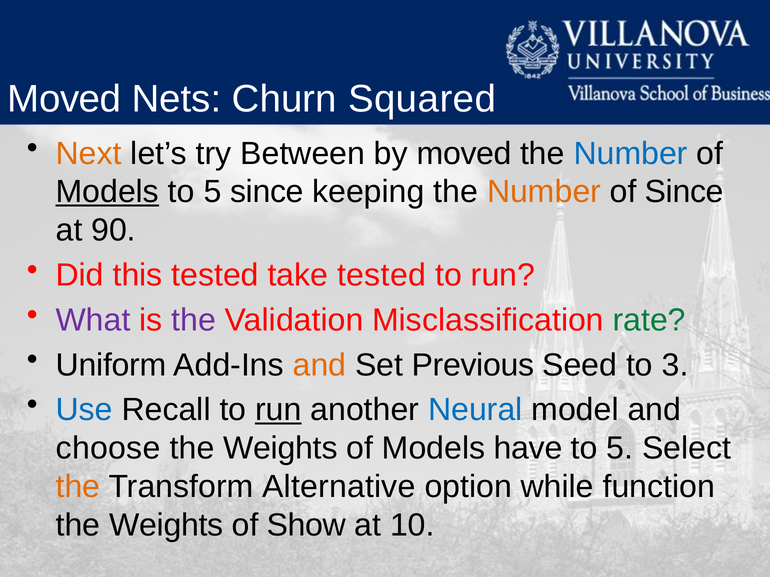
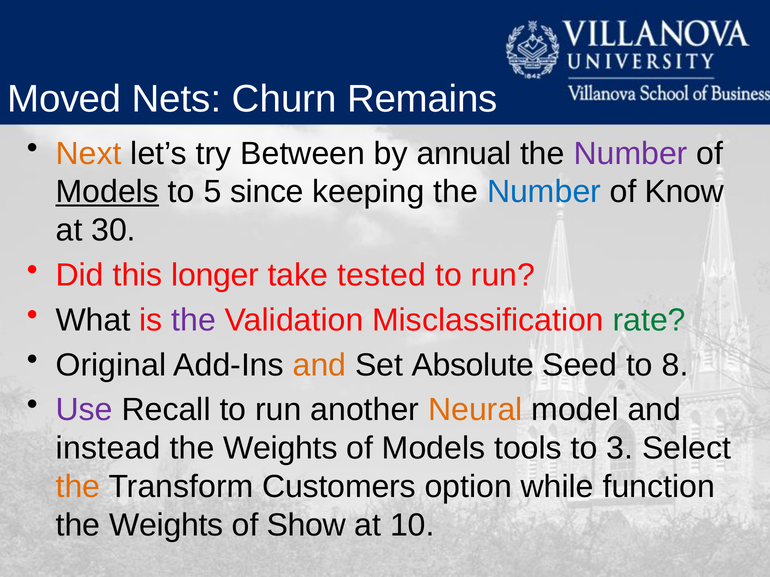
Squared: Squared -> Remains (422, 99)
by moved: moved -> annual (464, 154)
Number colour: blue -> purple (631, 154)
Number colour: orange -> blue (544, 192)
of Since: Since -> Know (684, 192)
90: 90 -> 30 (114, 231)
this tested: tested -> longer (215, 275)
What colour: purple -> black (93, 320)
Uniform: Uniform -> Original (111, 365)
Previous: Previous -> Absolute (473, 365)
3: 3 -> 8 (675, 365)
Use colour: blue -> purple (84, 410)
run underline: present -> none (278, 410)
Neural colour: blue -> orange (475, 410)
choose: choose -> instead (108, 449)
have: have -> tools (528, 449)
5: 5 -> 3 (620, 449)
Alternative: Alternative -> Customers (339, 487)
